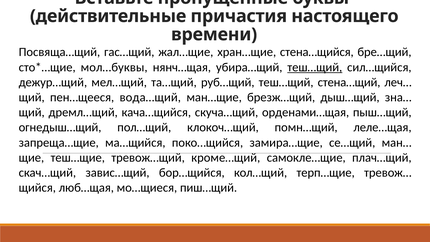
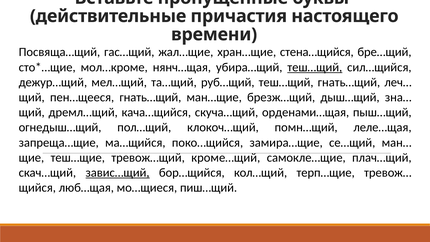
мол…буквы: мол…буквы -> мол…кроме (114, 67)
теш…щий стена…щий: стена…щий -> гнать…щий (349, 82)
пен…щееся вода…щий: вода…щий -> гнать…щий (150, 97)
завис…щий underline: none -> present (118, 173)
